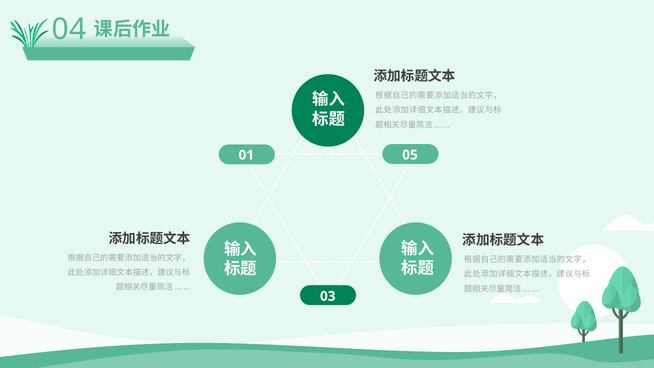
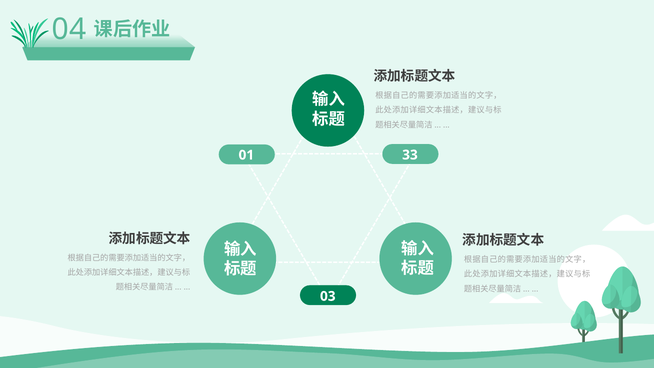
05: 05 -> 33 (410, 155)
